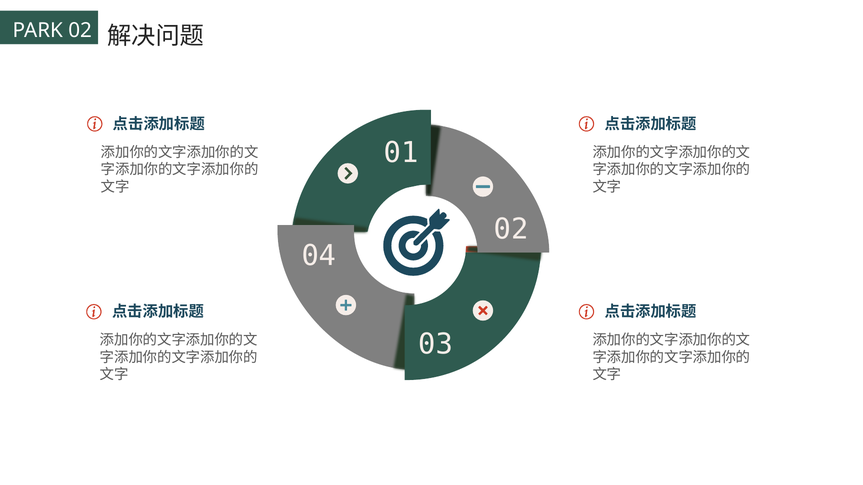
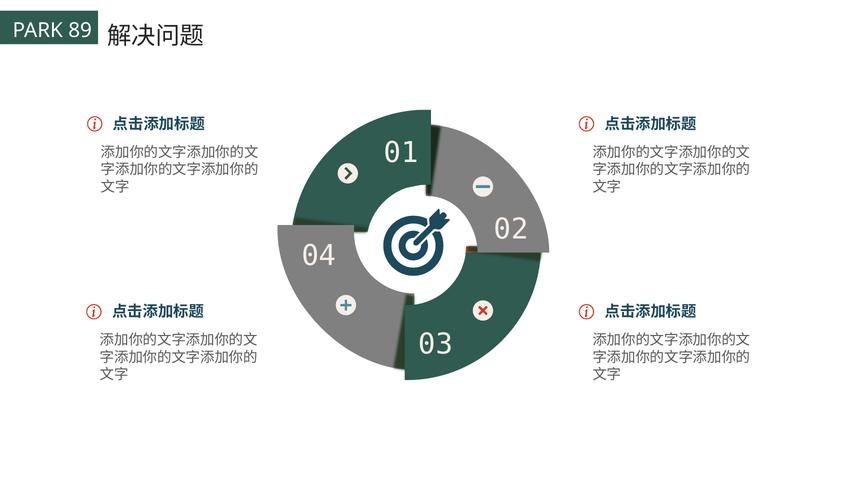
02: 02 -> 89 (80, 30)
